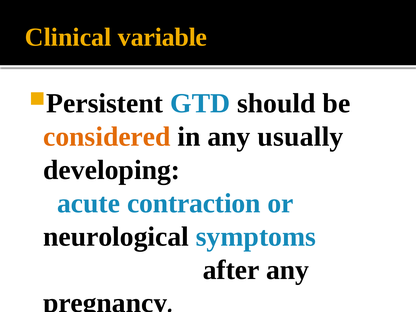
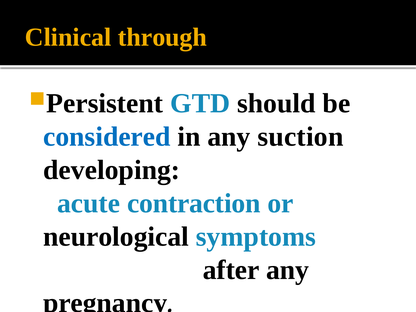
variable: variable -> through (162, 37)
considered colour: orange -> blue (107, 137)
usually: usually -> suction (300, 137)
